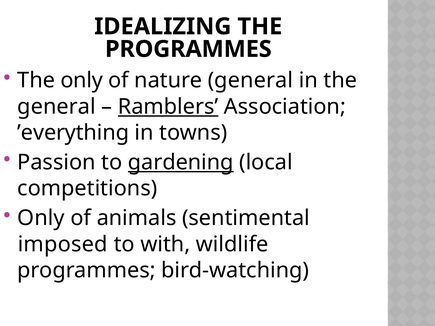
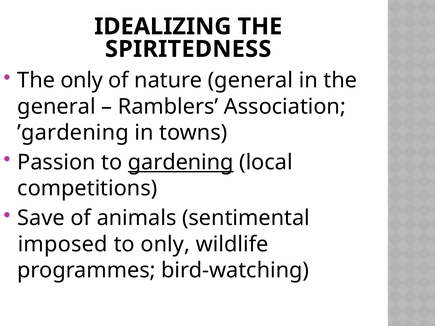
PROGRAMMES: PROGRAMMES -> SPIRITEDNESS (188, 49)
Ramblers underline: present -> none (168, 107)
’everything: ’everything -> ’gardening (73, 133)
Only: Only -> Save (41, 218)
to with: with -> only (165, 244)
